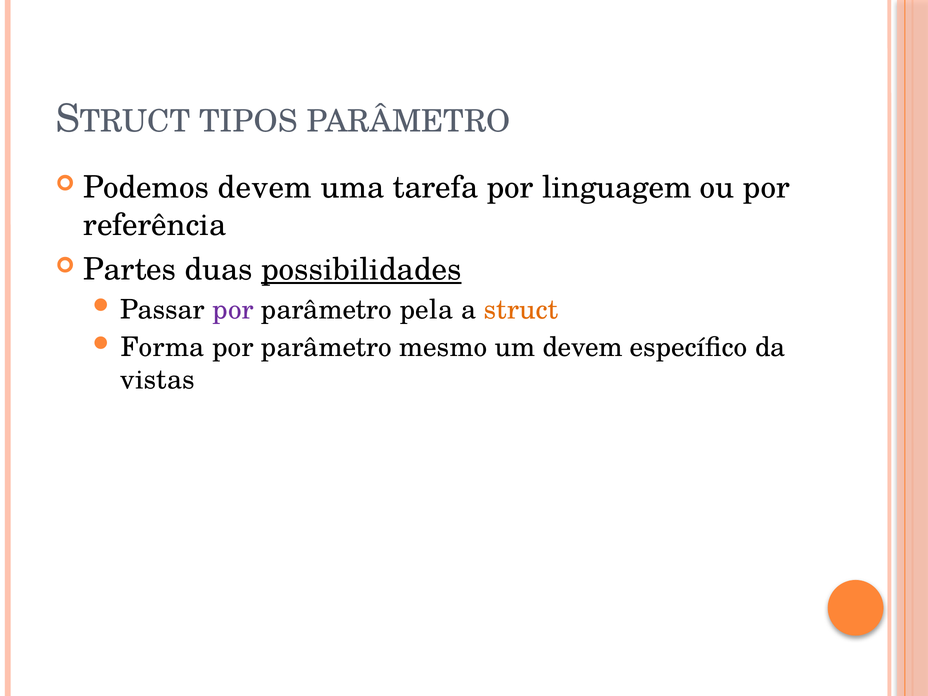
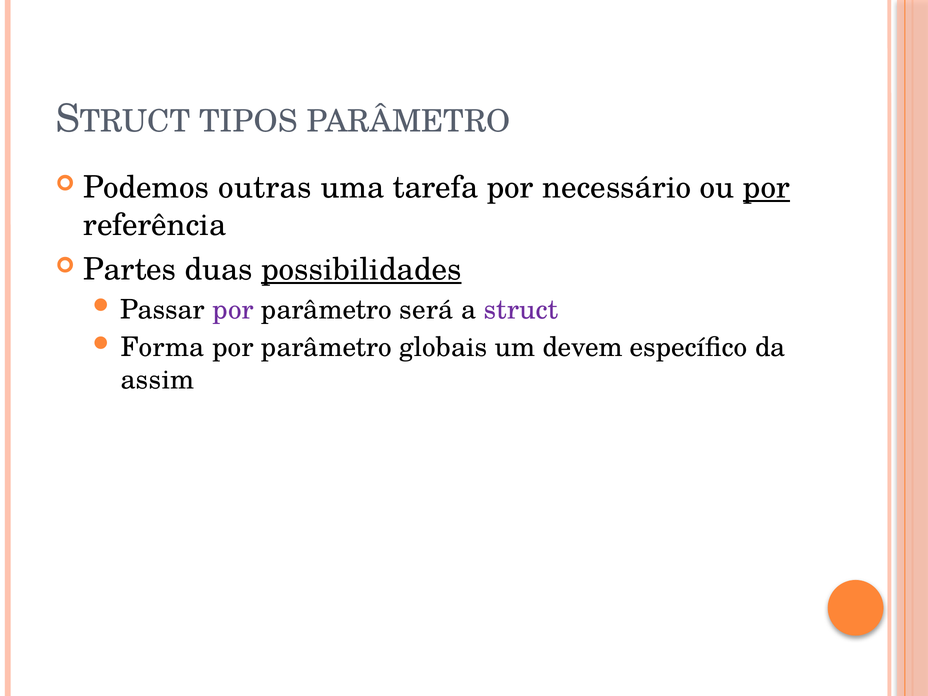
Podemos devem: devem -> outras (265, 188)
linguagem: linguagem -> necessário (617, 188)
por underline: none -> present (766, 188)
pela: pela -> será (426, 310)
struct colour: orange -> purple (521, 310)
mesmo: mesmo -> globais (443, 348)
vistas: vistas -> assim (158, 380)
